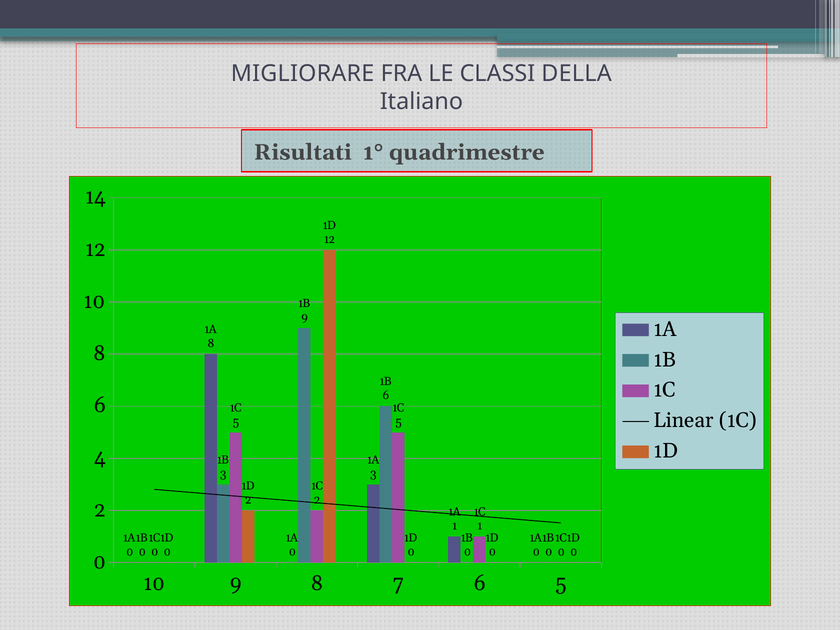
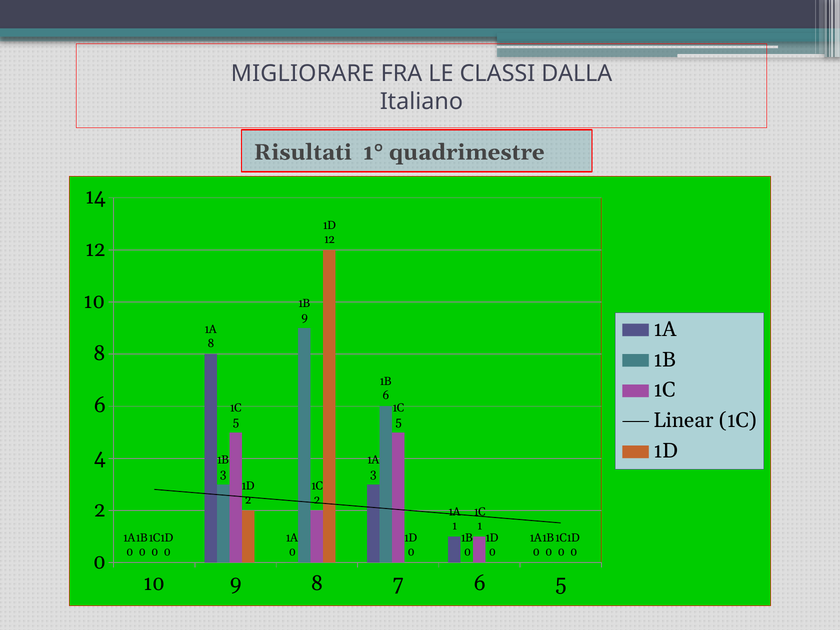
DELLA: DELLA -> DALLA (577, 73)
